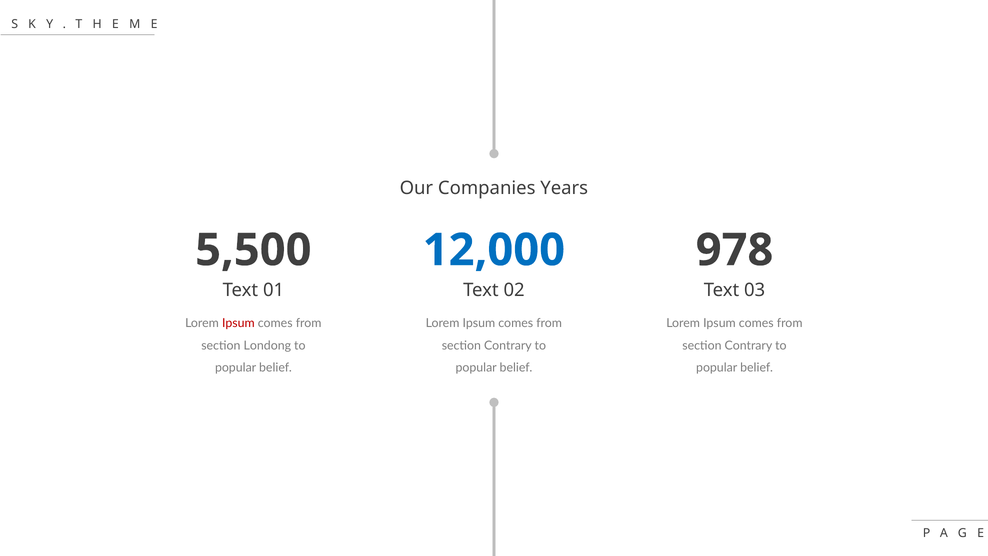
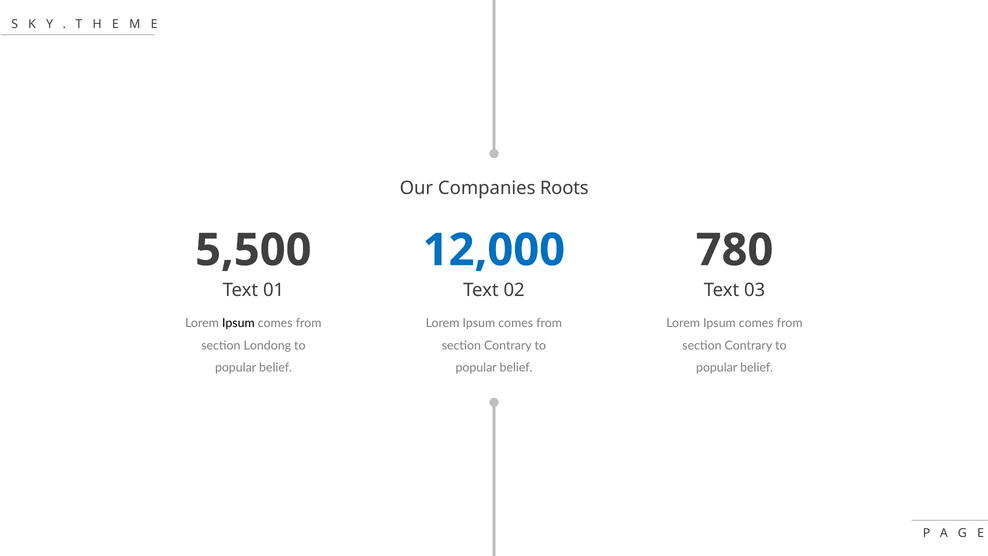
Years: Years -> Roots (564, 188)
978: 978 -> 780 (735, 250)
Ipsum colour: red -> black (238, 323)
